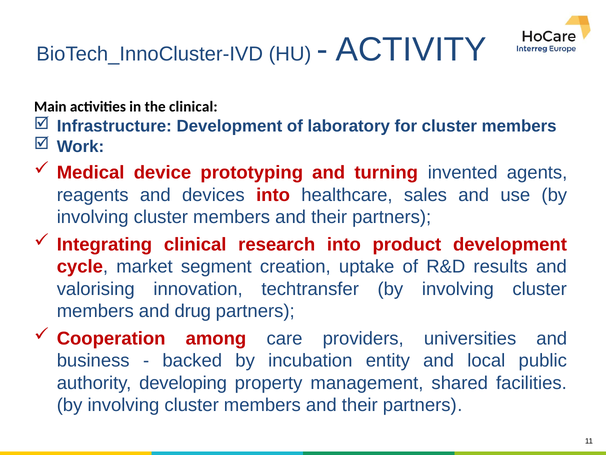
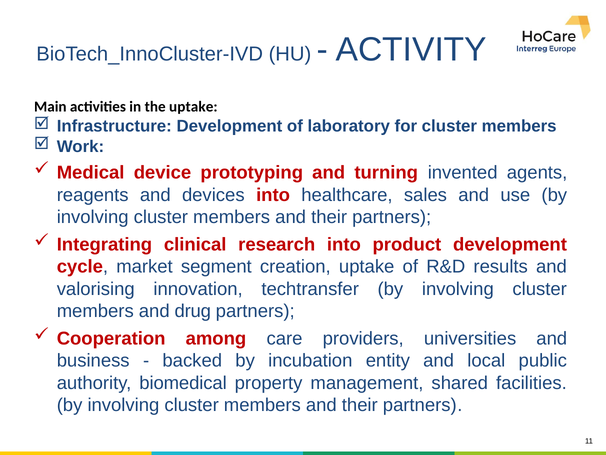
the clinical: clinical -> uptake (193, 107)
developing: developing -> biomedical (183, 383)
